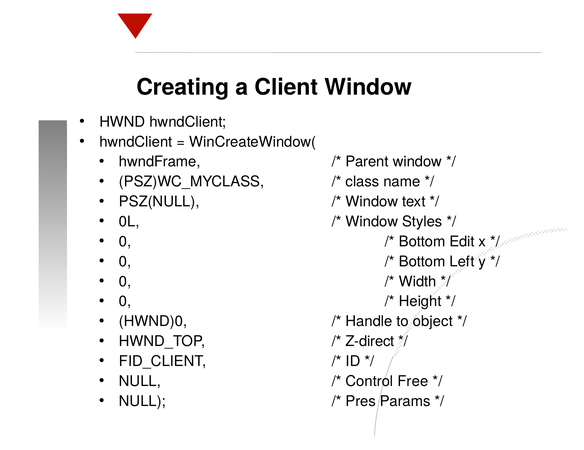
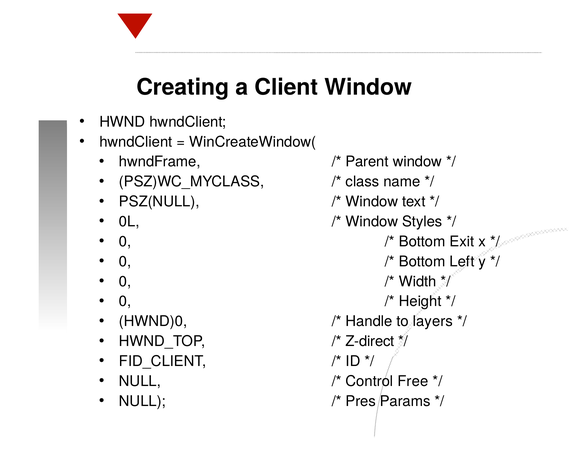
Edit: Edit -> Exit (462, 242)
object: object -> layers (433, 321)
